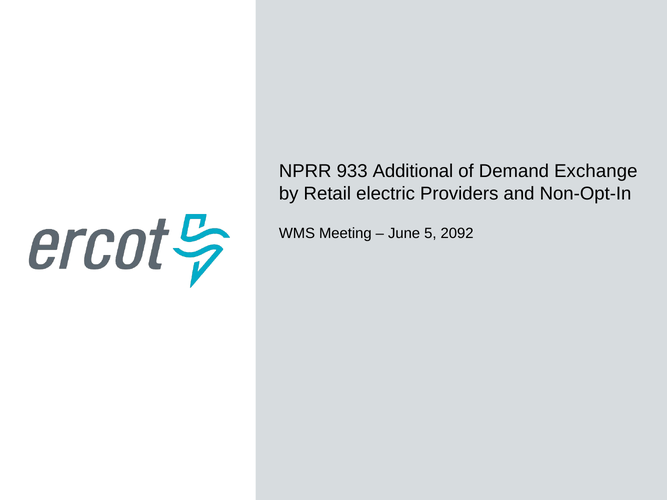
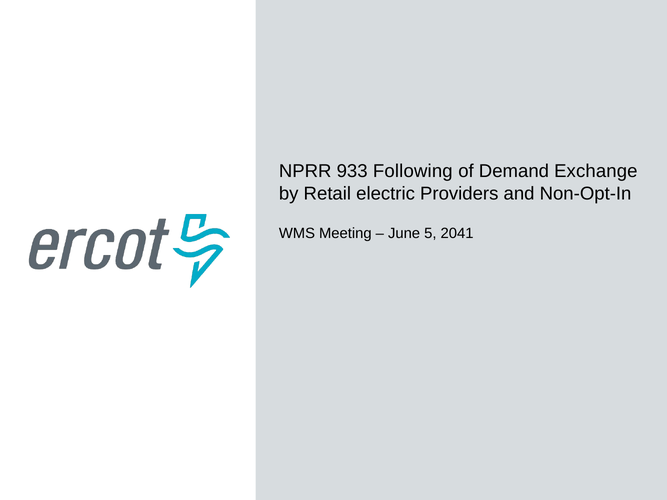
Additional: Additional -> Following (413, 171)
2092: 2092 -> 2041 (457, 233)
